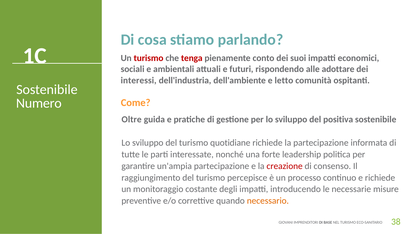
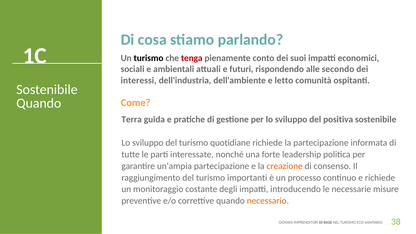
turismo colour: red -> black (149, 58)
adottare: adottare -> secondo (338, 69)
Numero: Numero -> Quando (39, 103)
Oltre: Oltre -> Terra (132, 120)
creazione colour: red -> orange (285, 166)
percepisce: percepisce -> importanti (247, 178)
